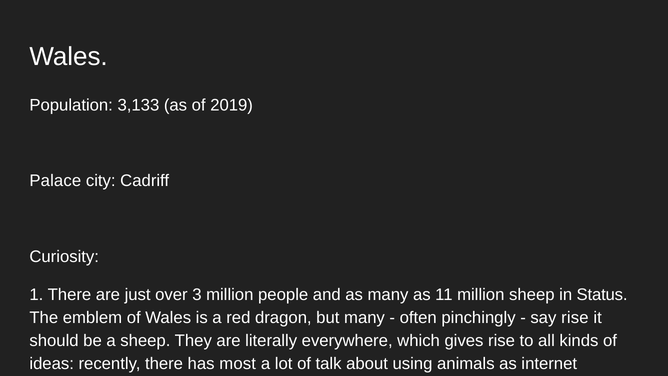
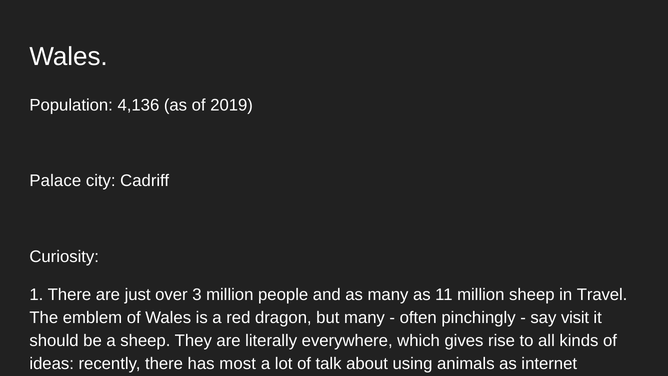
3,133: 3,133 -> 4,136 (138, 105)
Status: Status -> Travel (602, 294)
say rise: rise -> visit (575, 317)
